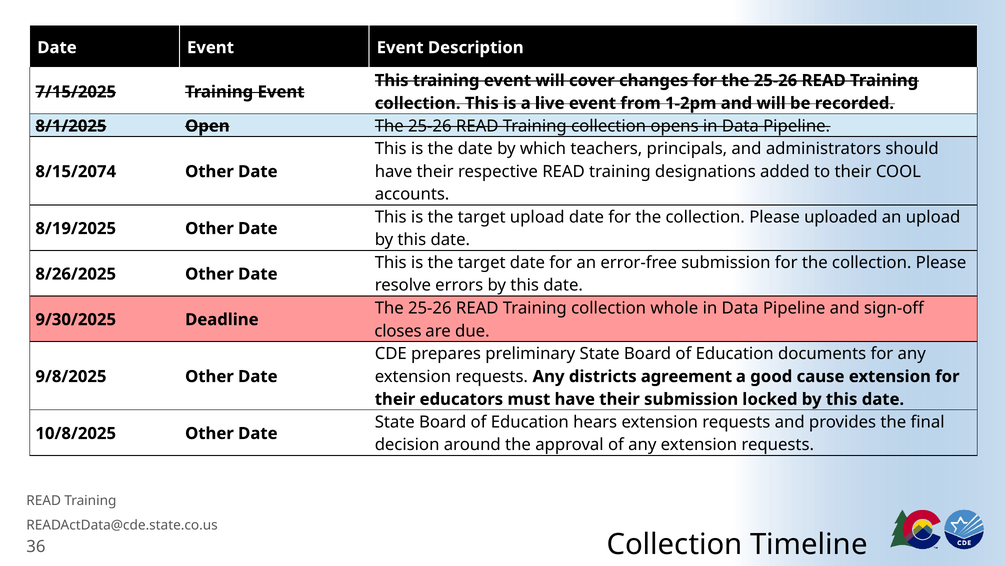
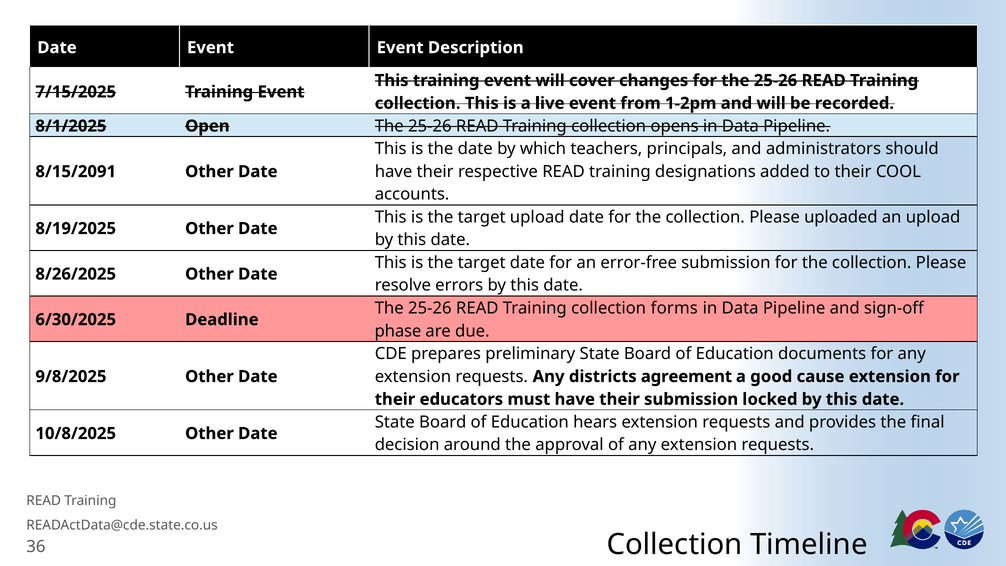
8/15/2074: 8/15/2074 -> 8/15/2091 (76, 172)
whole: whole -> forms (674, 308)
9/30/2025: 9/30/2025 -> 6/30/2025 (76, 320)
closes: closes -> phase (398, 331)
